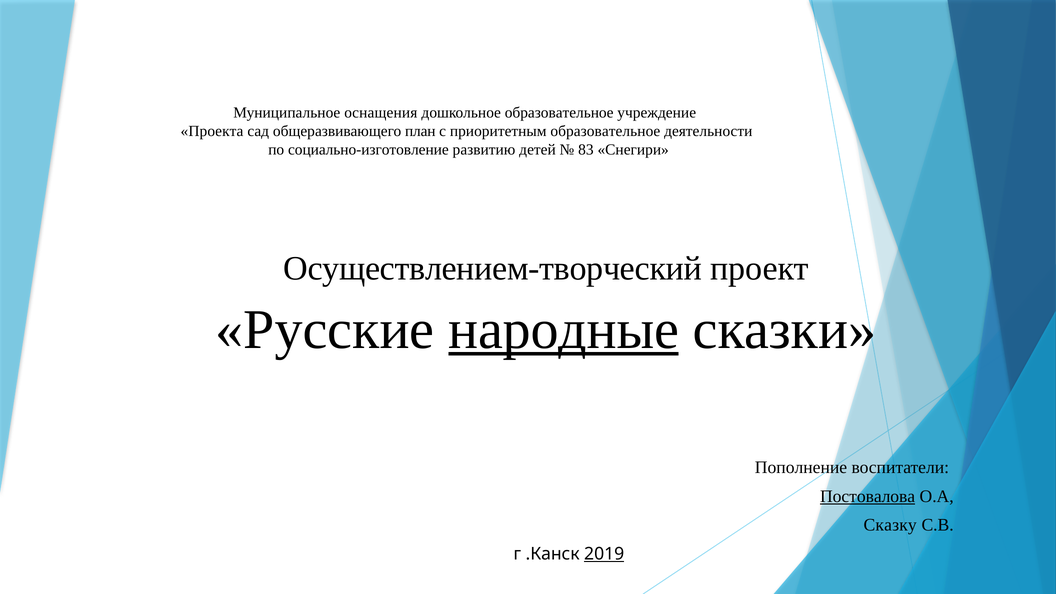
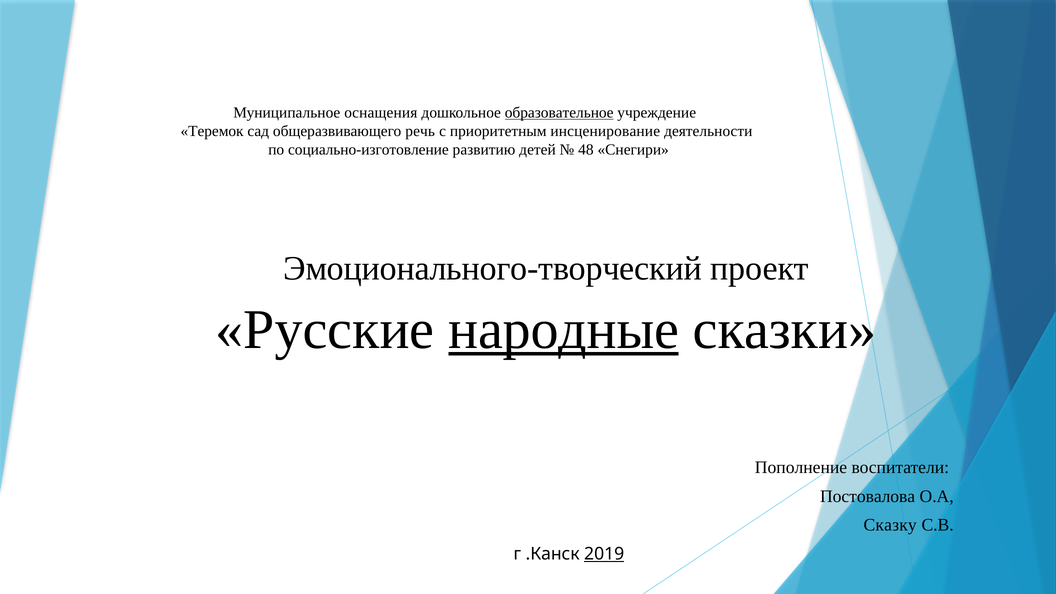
образовательное underline: none -> present (559, 113)
Проекта: Проекта -> Теремок (212, 131)
план: план -> речь (420, 131)
приоритетным образовательное: образовательное -> инсценирование (605, 131)
83: 83 -> 48 (586, 150)
Осуществлением-творческий: Осуществлением-творческий -> Эмоционального-творческий (493, 268)
Постовалова underline: present -> none (868, 496)
